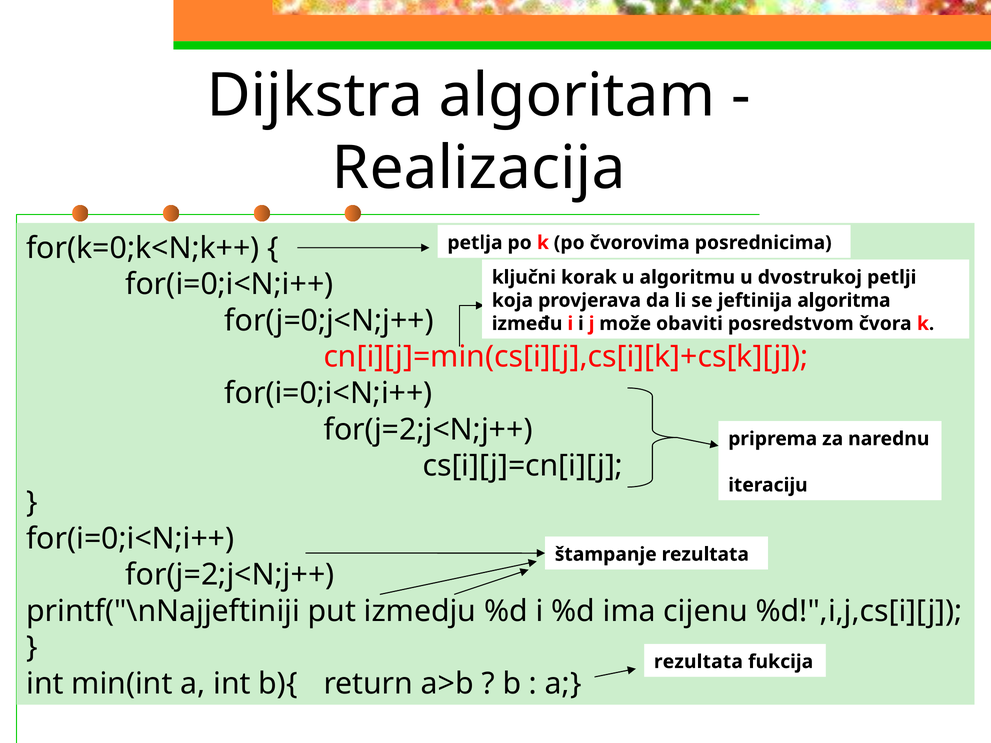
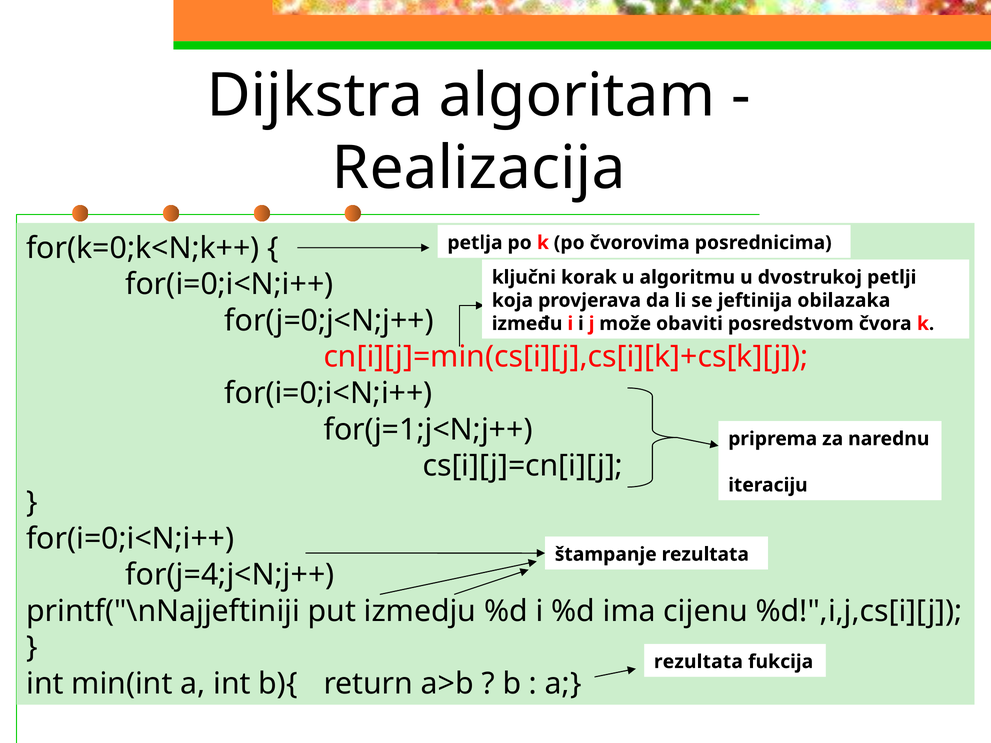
algoritma: algoritma -> obilazaka (844, 301)
for(j=2;j<N;j++: for(j=2;j<N;j++ -> for(j=1;j<N;j++ (428, 430)
for(j=2;j<N;j++: for(j=2;j<N;j++ -> for(j=4;j<N;j++ (230, 575)
